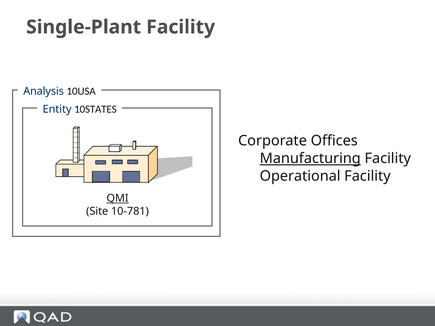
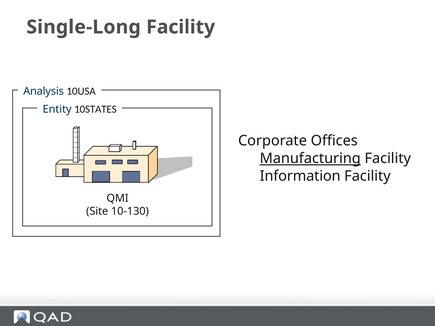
Single-Plant: Single-Plant -> Single-Long (84, 27)
Operational: Operational -> Information (300, 176)
QMI underline: present -> none (118, 198)
10-781: 10-781 -> 10-130 (130, 211)
